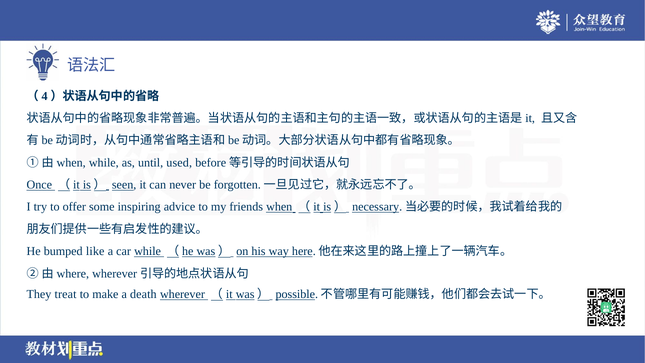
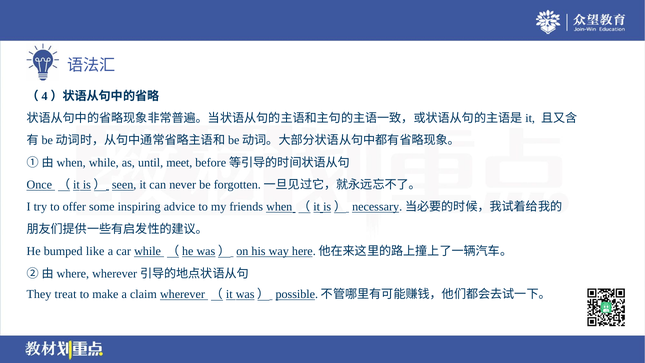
used: used -> meet (179, 163)
death: death -> claim (143, 294)
